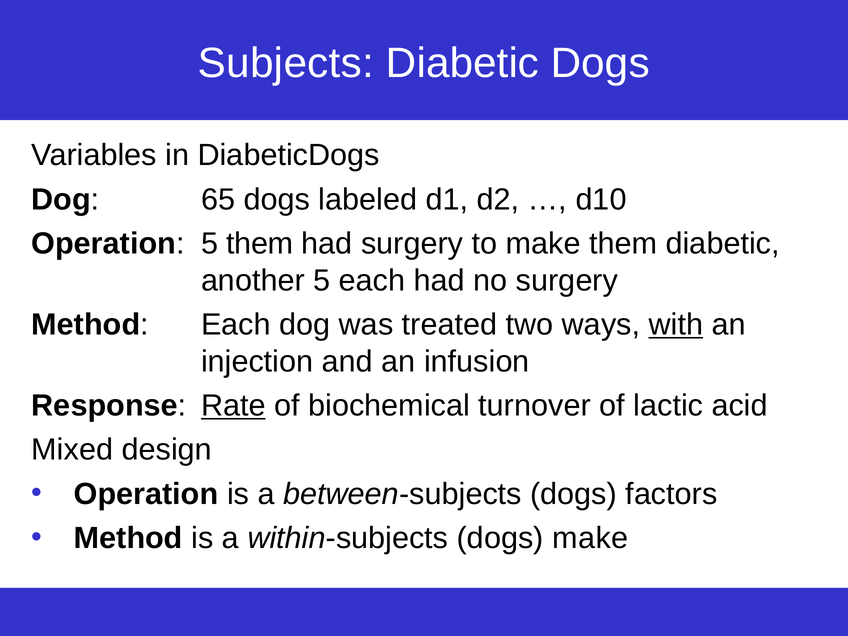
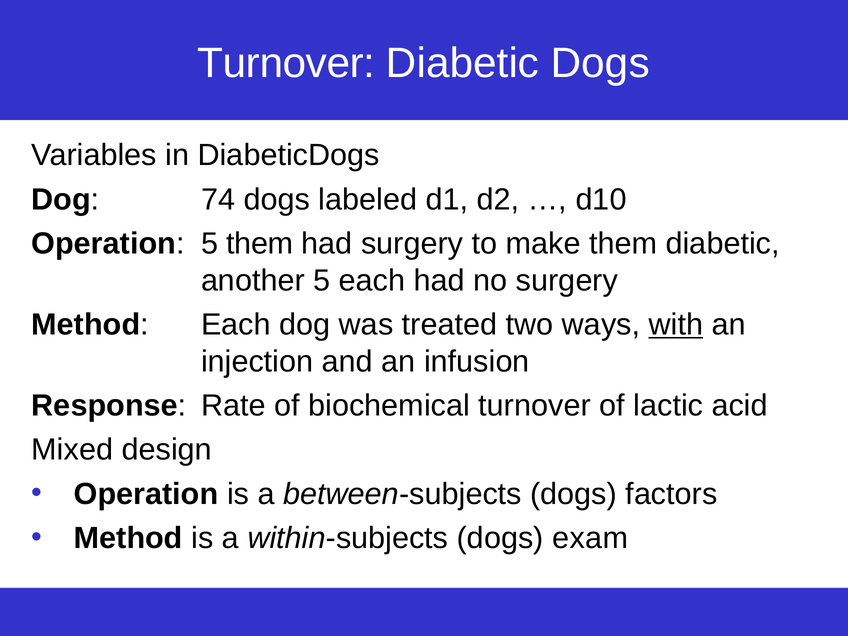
Subjects: Subjects -> Turnover (286, 63)
65: 65 -> 74 (218, 199)
Rate underline: present -> none (233, 406)
dogs make: make -> exam (590, 538)
